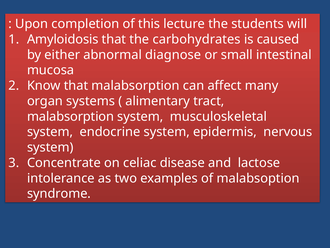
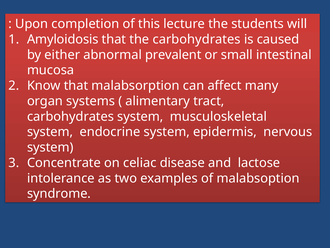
diagnose: diagnose -> prevalent (173, 55)
malabsorption: malabsorption -> carbohydrates (70, 116)
